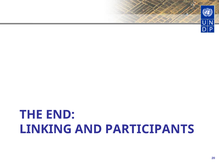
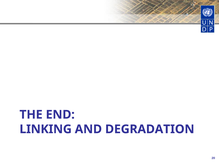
PARTICIPANTS: PARTICIPANTS -> DEGRADATION (150, 129)
